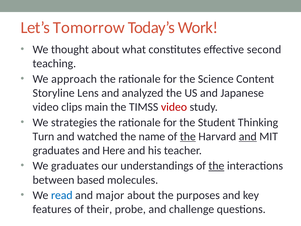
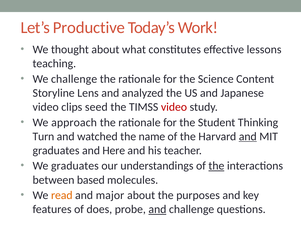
Tomorrow: Tomorrow -> Productive (89, 28)
second: second -> lessons (264, 49)
We approach: approach -> challenge (74, 79)
main: main -> seed (96, 107)
strategies: strategies -> approach (74, 122)
the underline: present -> none (188, 136)
read colour: blue -> orange (62, 195)
their: their -> does (99, 209)
and underline: none -> present (157, 209)
